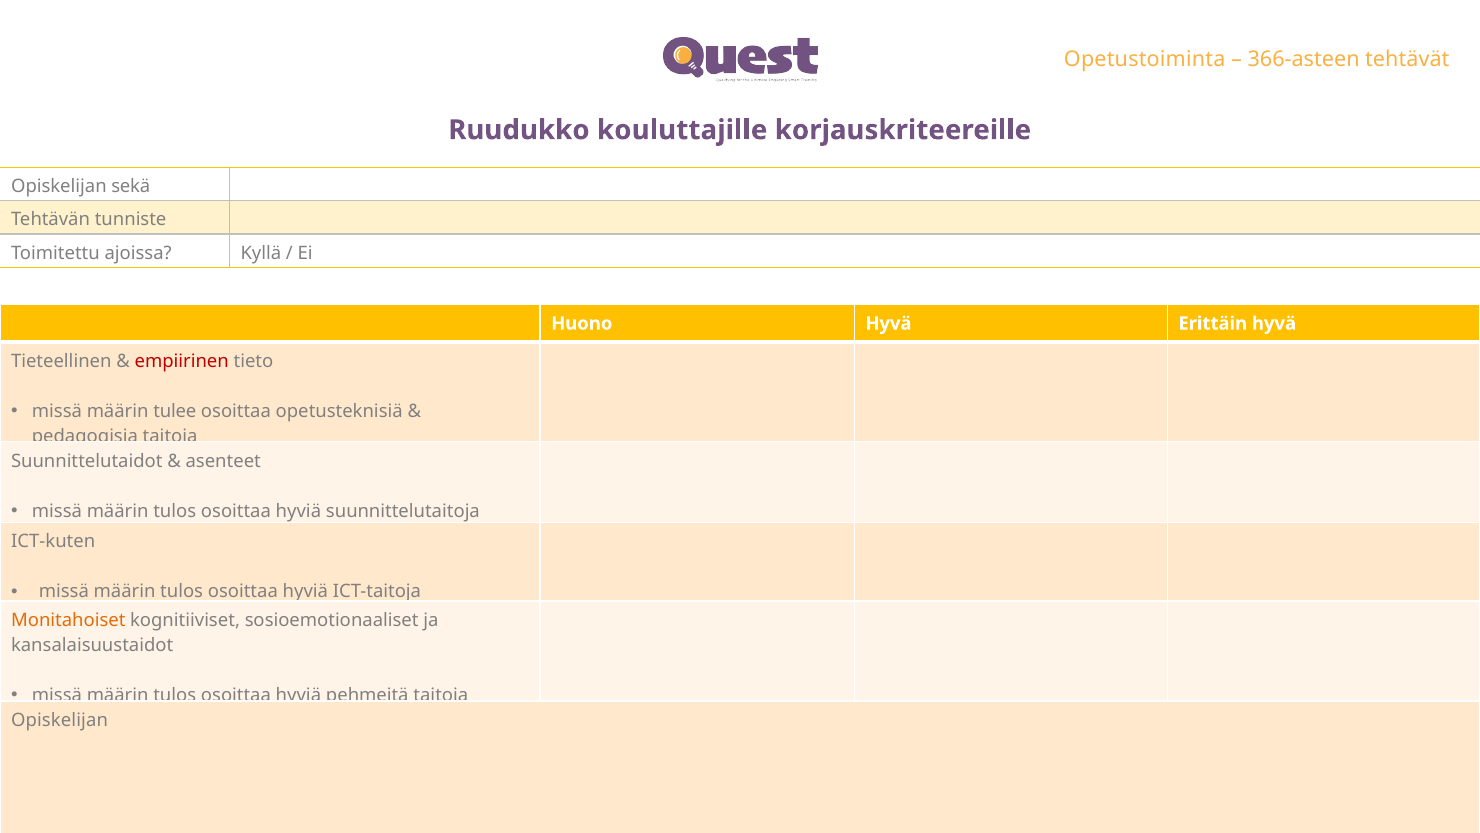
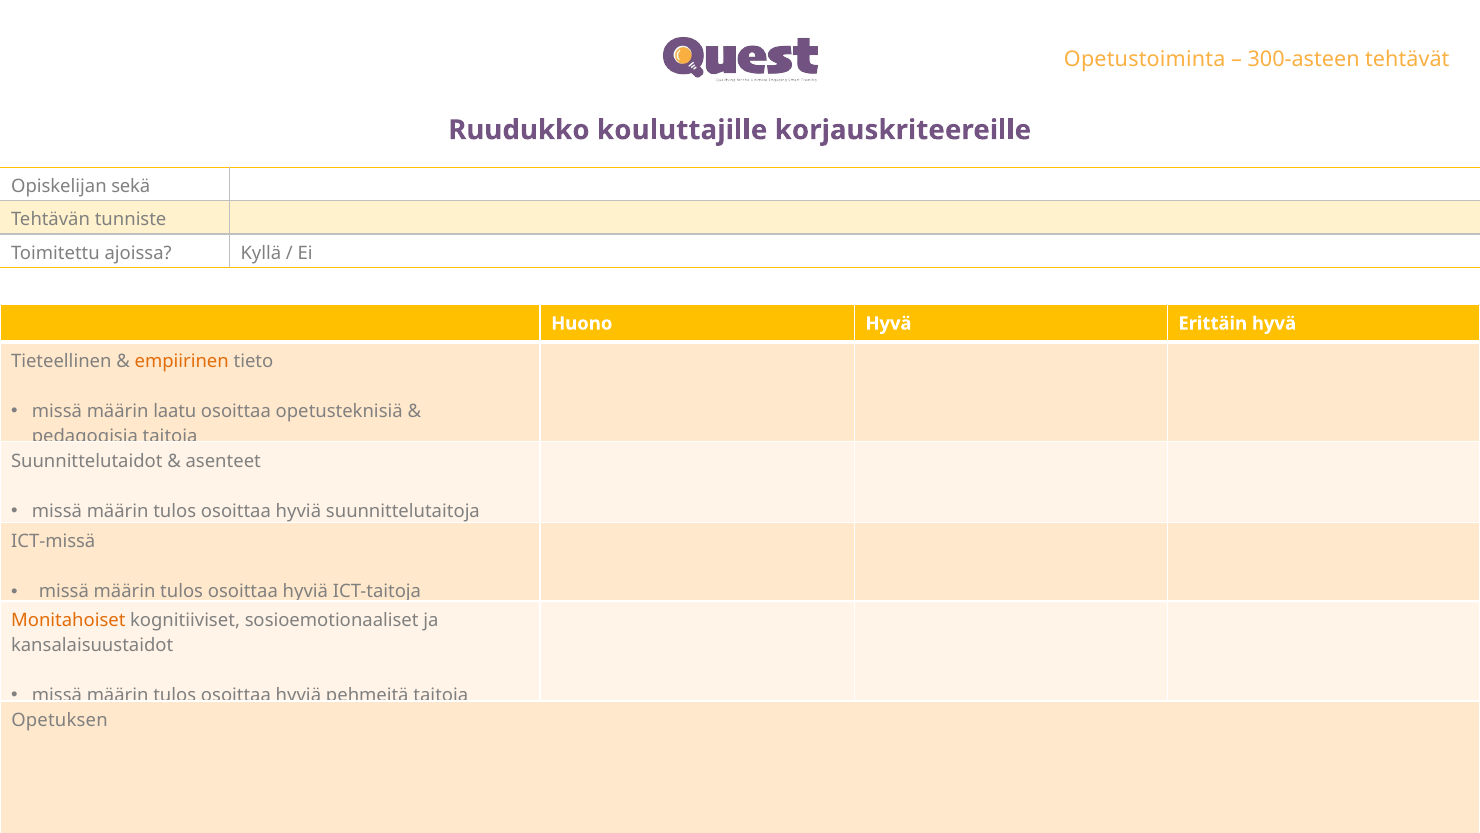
366-asteen: 366-asteen -> 300-asteen (1304, 59)
empiirinen colour: red -> orange (182, 361)
tulee: tulee -> laatu (175, 411)
ICT-kuten: ICT-kuten -> ICT-missä (53, 541)
Opiskelijan: Opiskelijan -> Opetuksen (59, 720)
